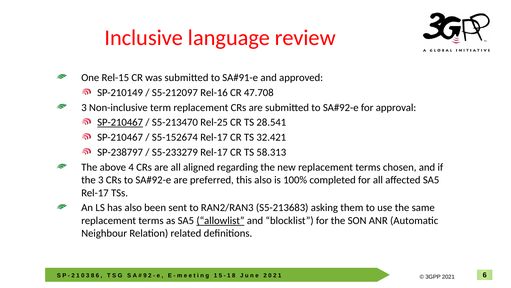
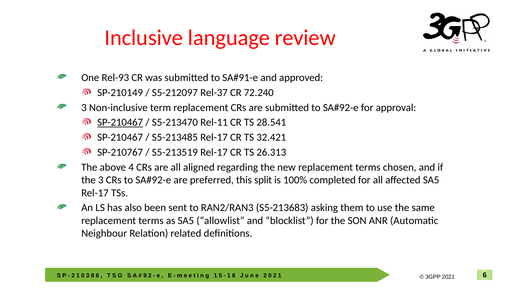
Rel-15: Rel-15 -> Rel-93 (115, 77)
Rel-16: Rel-16 -> Rel-37 (214, 92)
47.708: 47.708 -> 72.240 (259, 92)
Rel-25: Rel-25 -> Rel-11 (214, 122)
S5-152674: S5-152674 -> S5-213485 (175, 137)
SP-238797: SP-238797 -> SP-210767 (120, 152)
S5-233279: S5-233279 -> S5-213519 (175, 152)
58.313: 58.313 -> 26.313 (271, 152)
this also: also -> split (263, 180)
allowlist underline: present -> none (220, 220)
